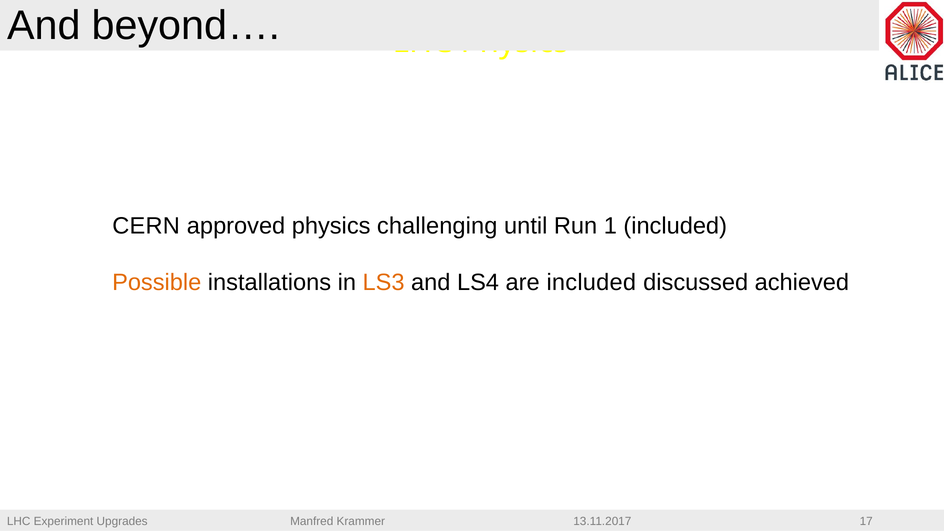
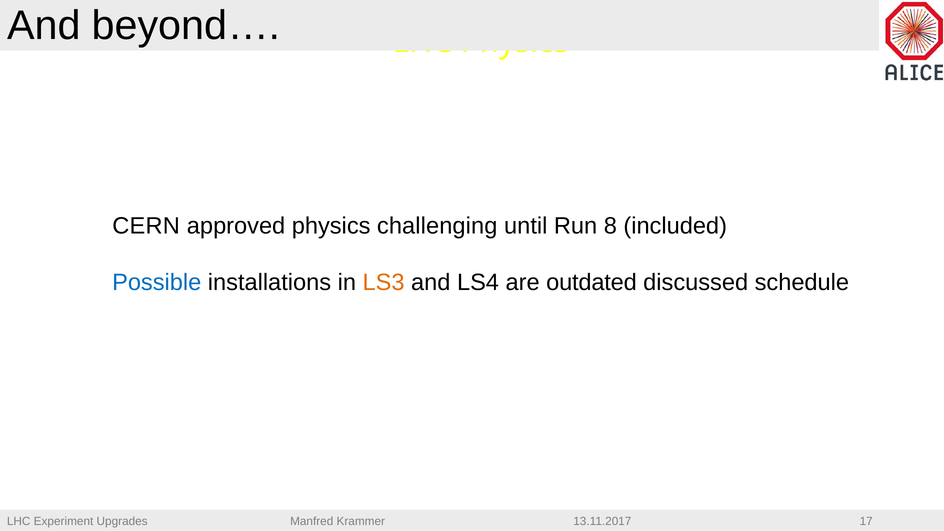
1: 1 -> 8 (610, 226)
Possible colour: orange -> blue (157, 282)
are included: included -> outdated (592, 282)
achieved: achieved -> schedule (802, 282)
